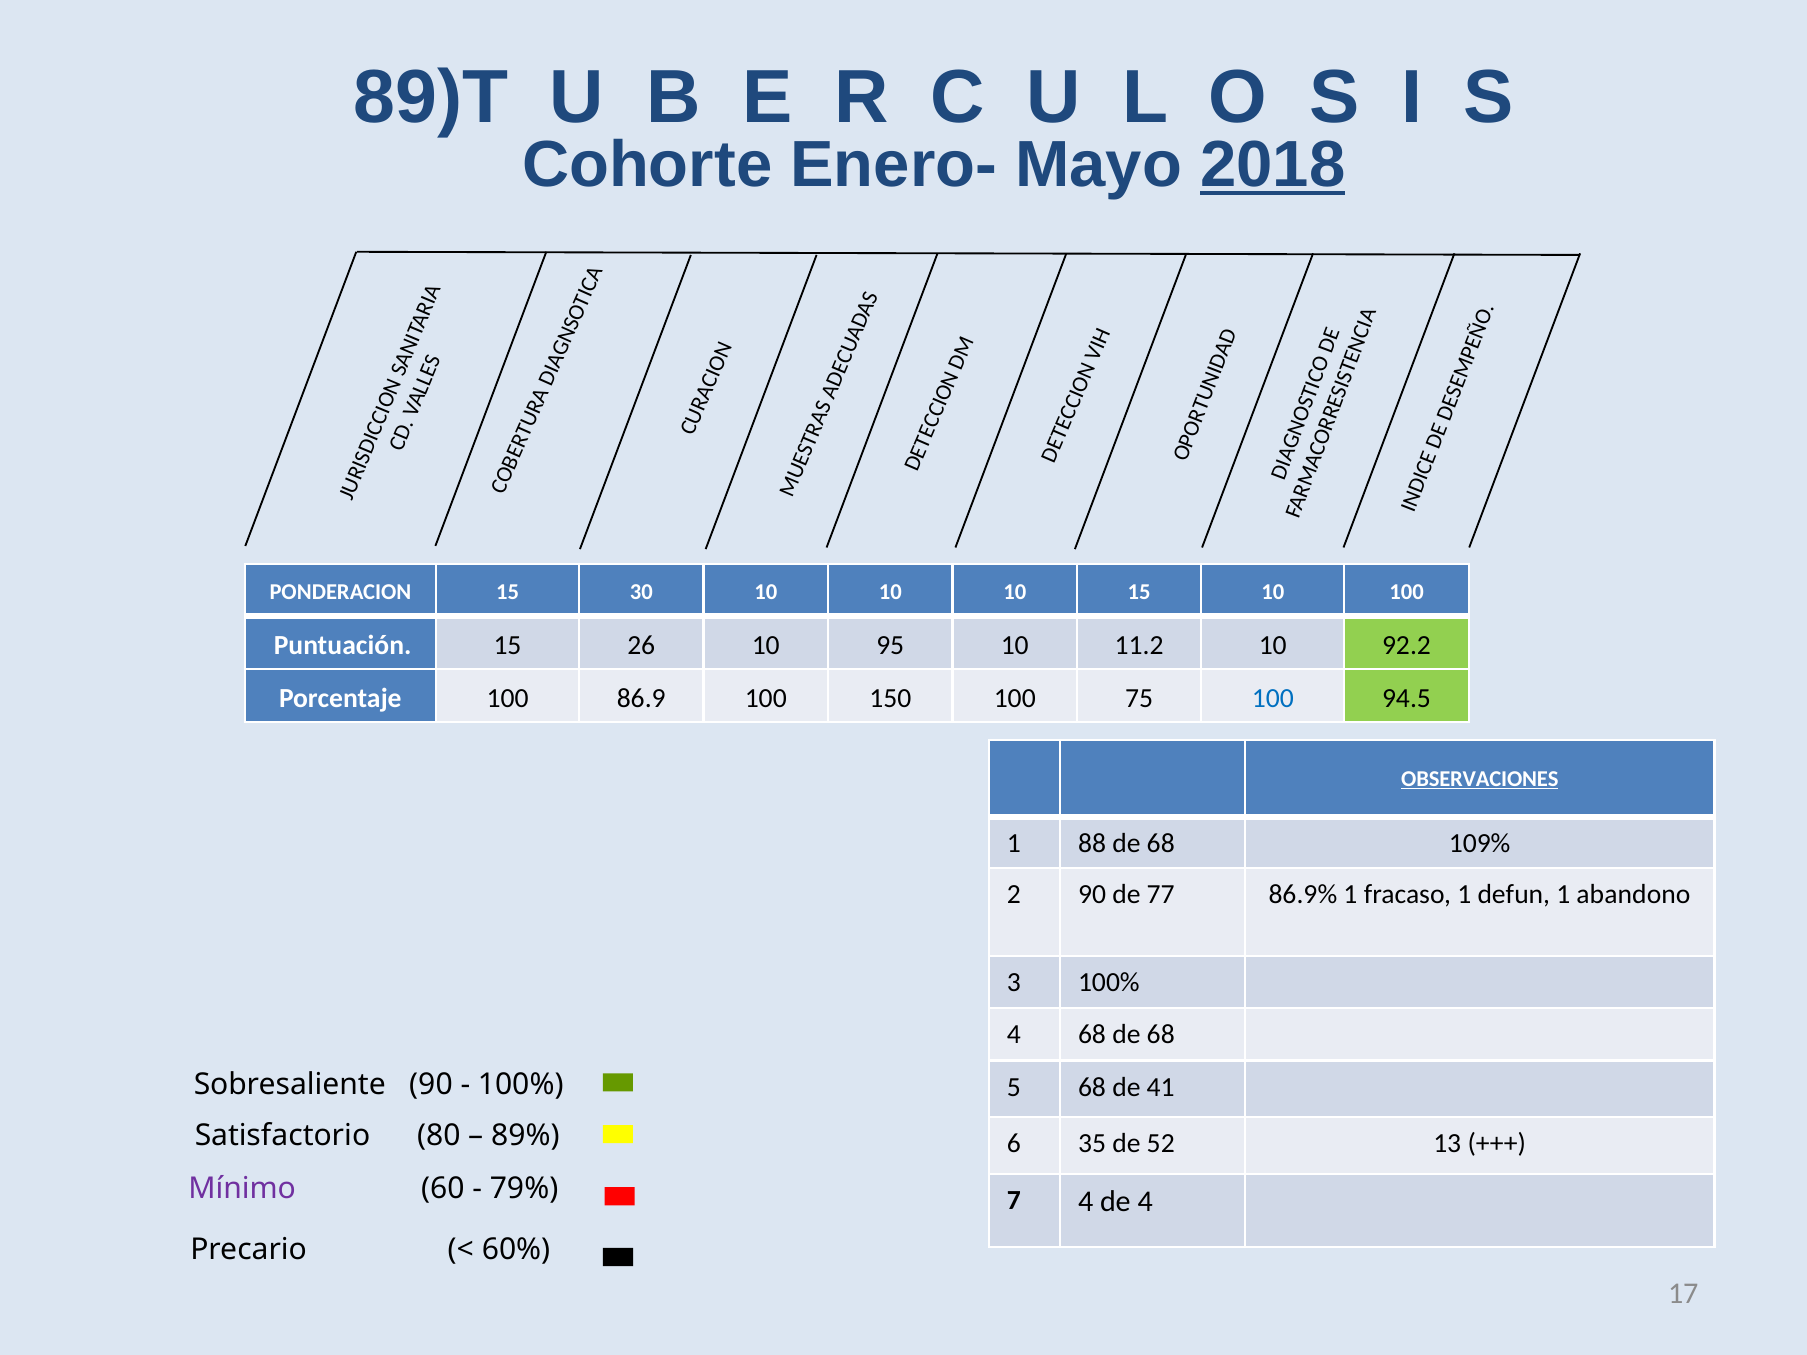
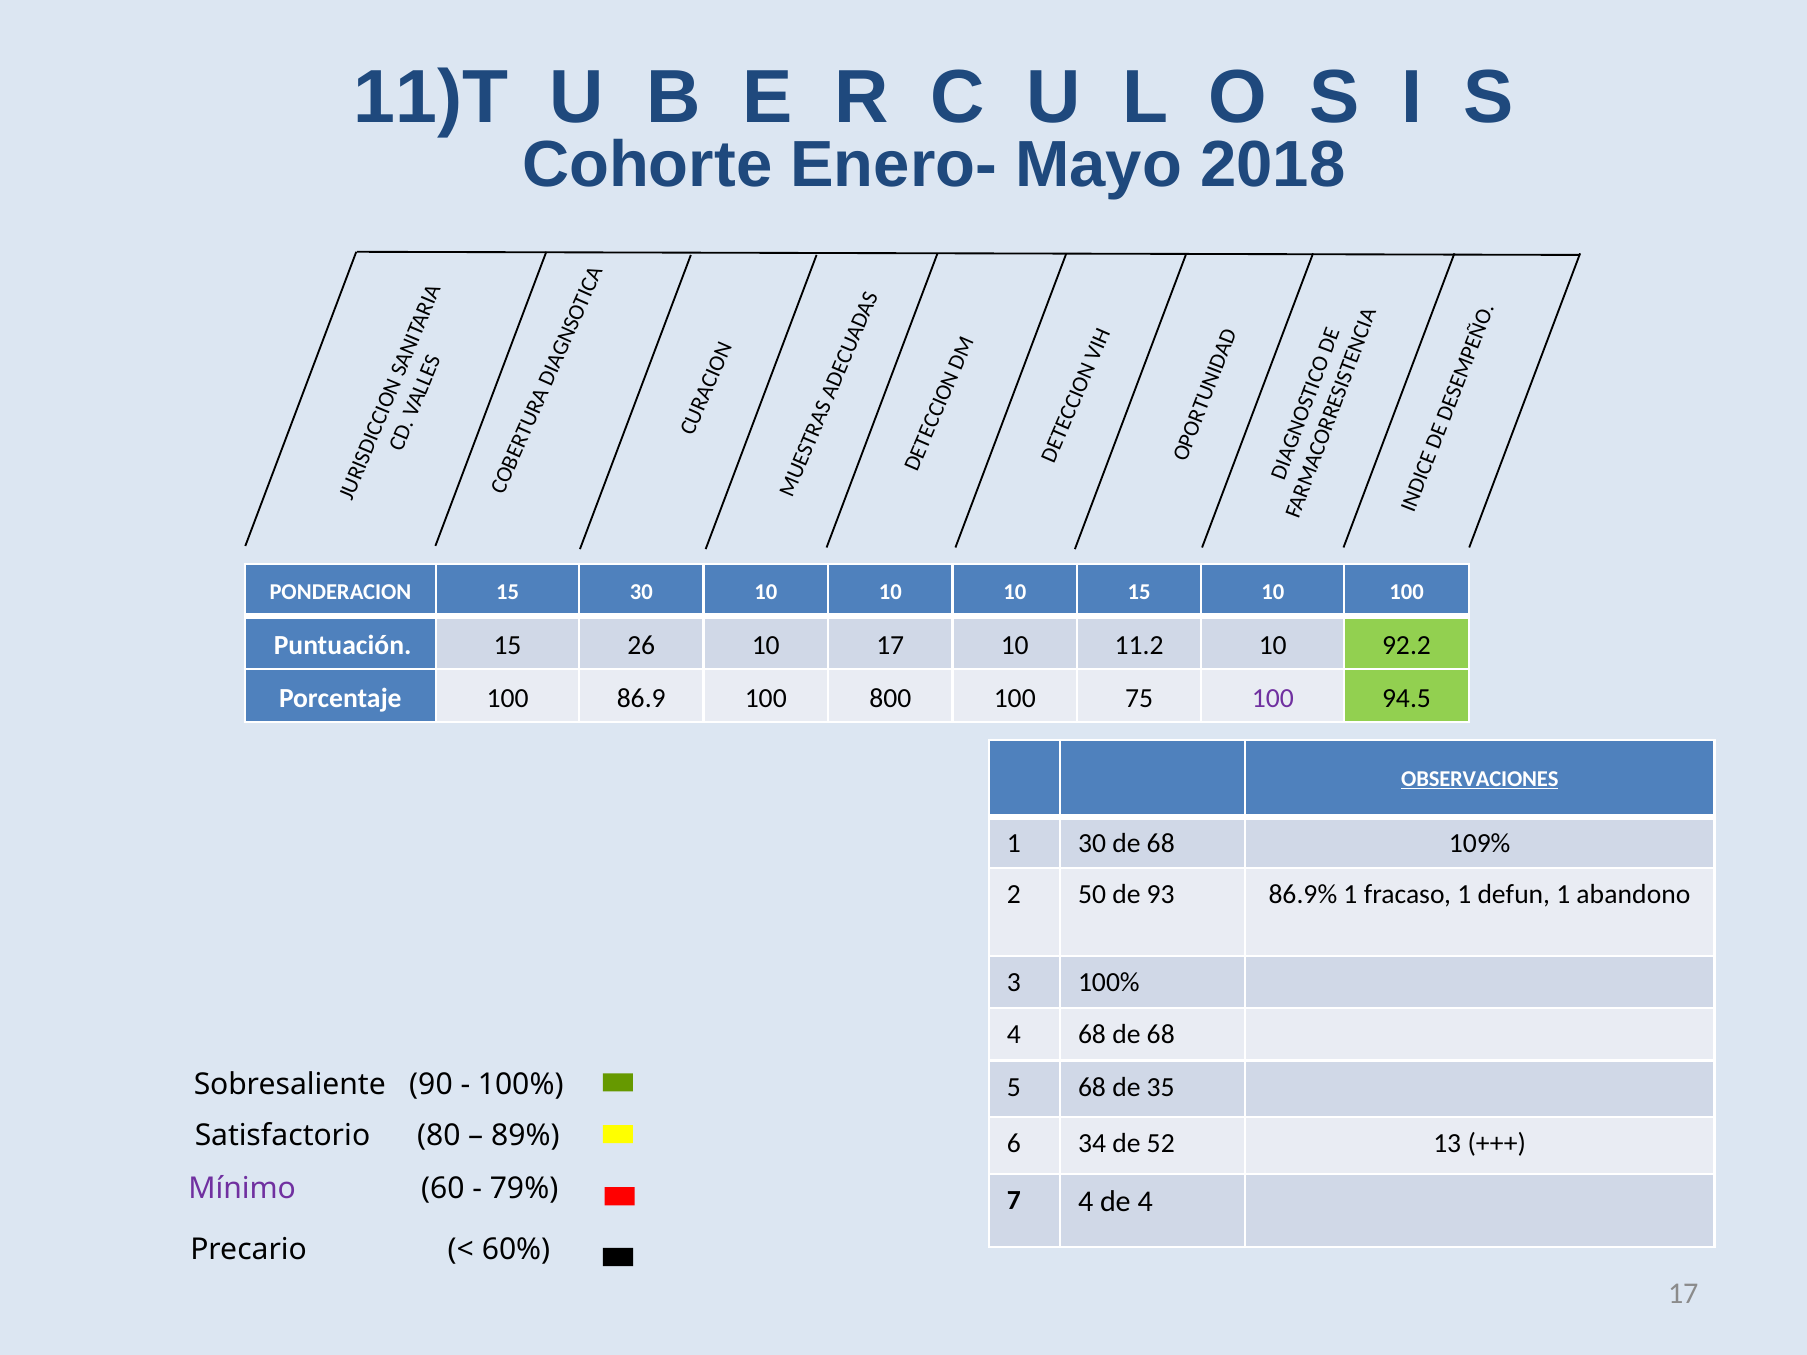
89)T: 89)T -> 11)T (431, 97)
2018 underline: present -> none (1273, 165)
10 95: 95 -> 17 (890, 645)
150: 150 -> 800 (890, 698)
100 colour: blue -> purple (1273, 698)
1 88: 88 -> 30 (1092, 844)
2 90: 90 -> 50 (1092, 895)
77: 77 -> 93 (1161, 895)
41: 41 -> 35 (1161, 1087)
35: 35 -> 34 (1092, 1144)
